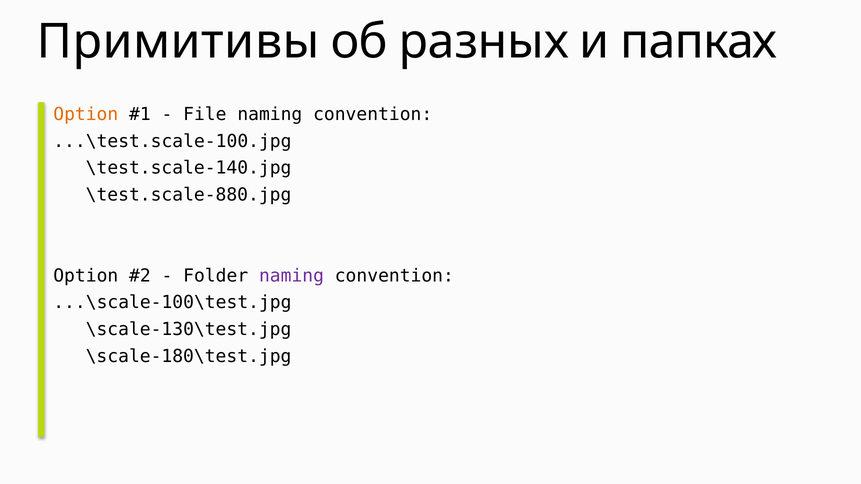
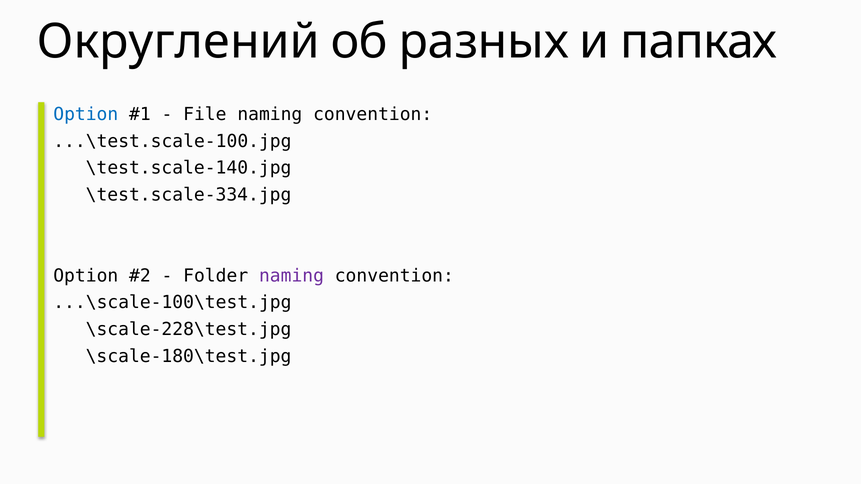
Примитивы: Примитивы -> Округлений (178, 42)
Option colour: orange -> blue (86, 114)
\test.scale-880.jpg: \test.scale-880.jpg -> \test.scale-334.jpg (189, 195)
\scale-130\test.jpg: \scale-130\test.jpg -> \scale-228\test.jpg (189, 330)
